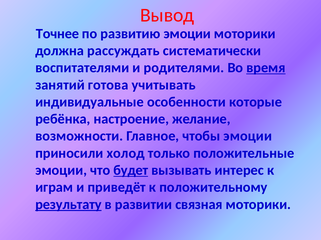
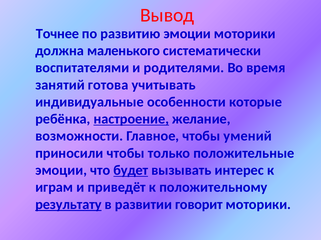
рассуждать: рассуждать -> маленького (124, 51)
время underline: present -> none (266, 68)
настроение underline: none -> present (131, 119)
чтобы эмоции: эмоции -> умений (248, 136)
приносили холод: холод -> чтобы (126, 154)
связная: связная -> говорит (199, 205)
